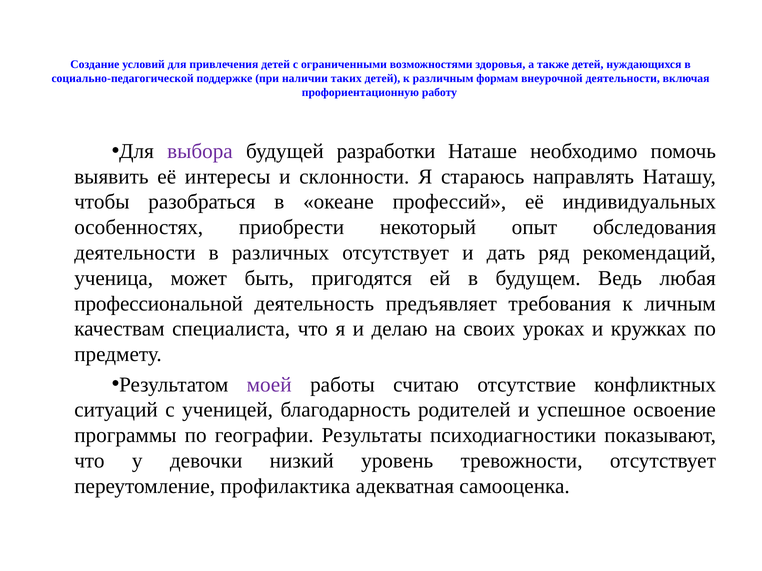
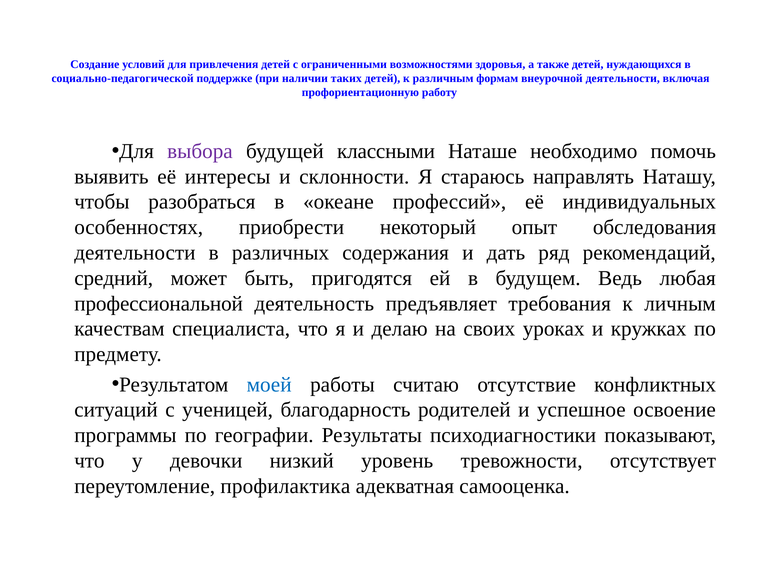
разработки: разработки -> классными (386, 151)
различных отсутствует: отсутствует -> содержания (396, 253)
ученица: ученица -> средний (114, 278)
моей colour: purple -> blue (269, 385)
